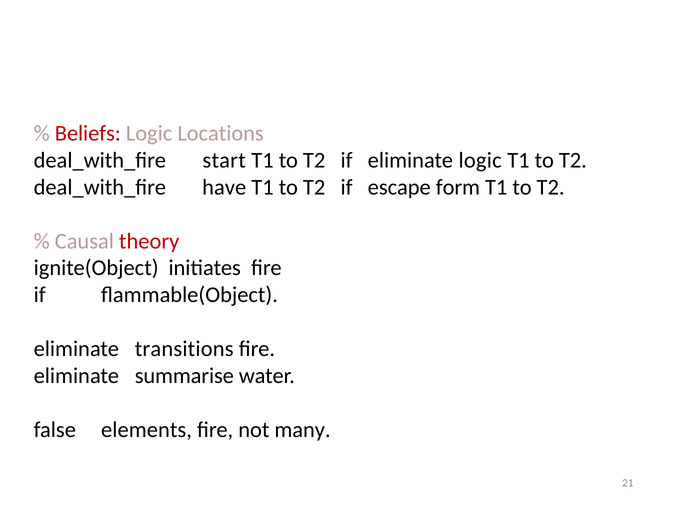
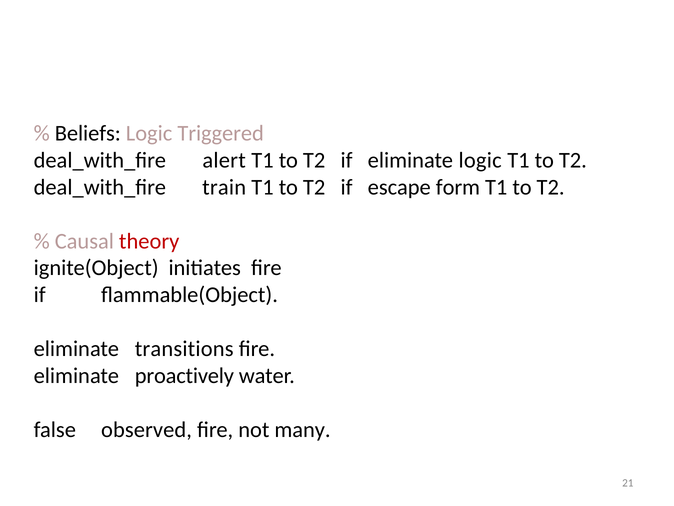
Beliefs colour: red -> black (88, 133)
Locations: Locations -> Triggered (221, 133)
start: start -> alert (224, 160)
have: have -> train (224, 187)
summarise: summarise -> proactively (184, 376)
elements: elements -> observed (146, 430)
